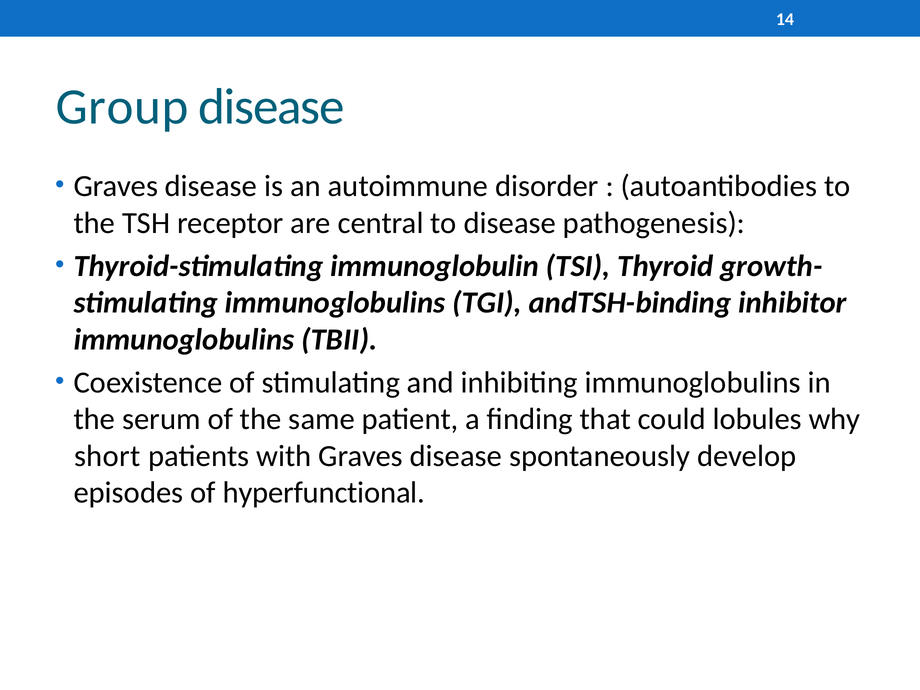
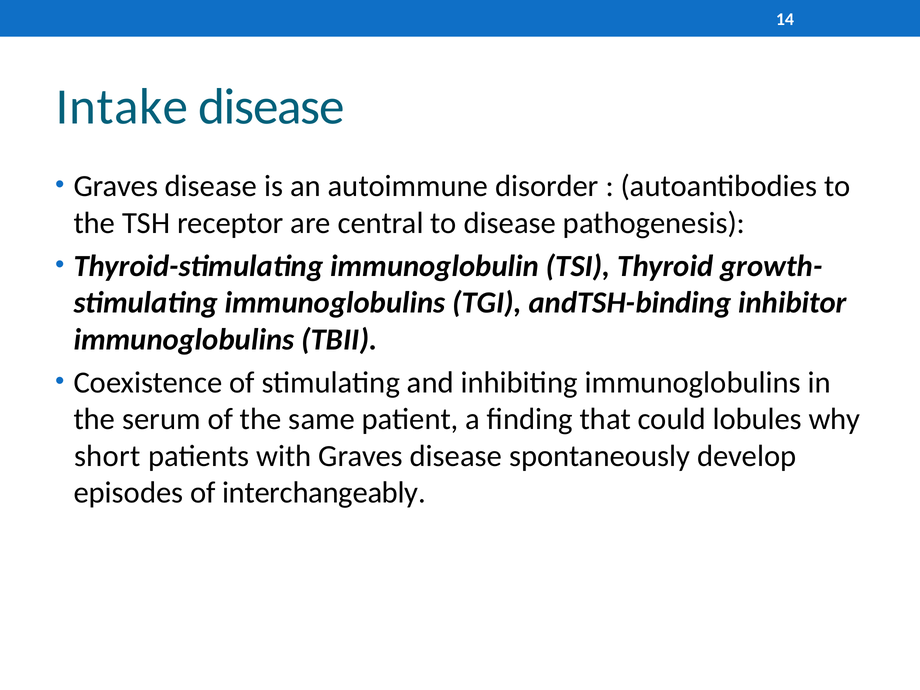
Group: Group -> Intake (122, 107)
hyperfunctional: hyperfunctional -> interchangeably (324, 493)
